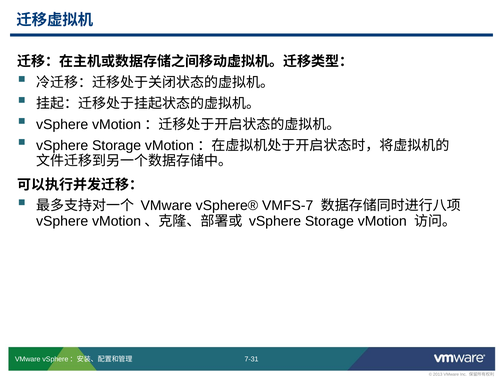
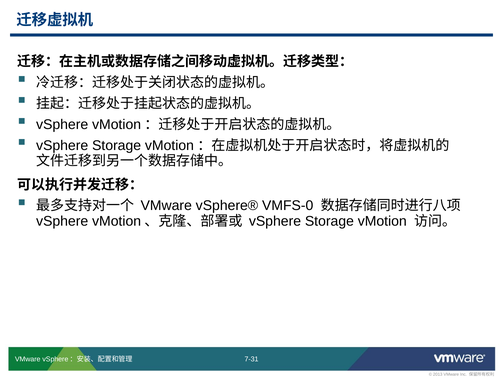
VMFS-7: VMFS-7 -> VMFS-0 (288, 205)
